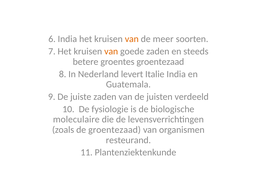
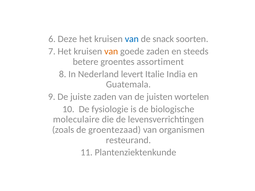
6 India: India -> Deze (67, 39)
van colour: orange -> blue (132, 39)
meer: meer -> snack (163, 39)
groentes groentezaad: groentezaad -> assortiment (160, 62)
verdeeld: verdeeld -> wortelen (192, 97)
